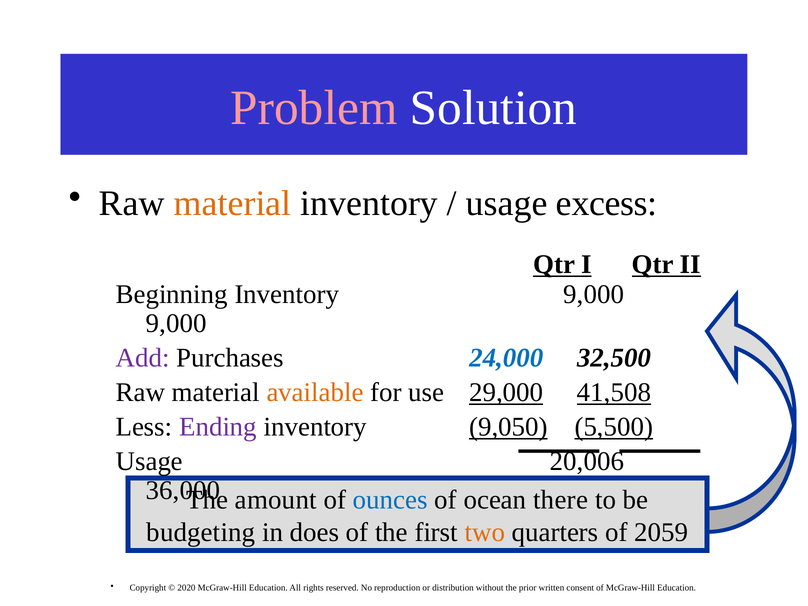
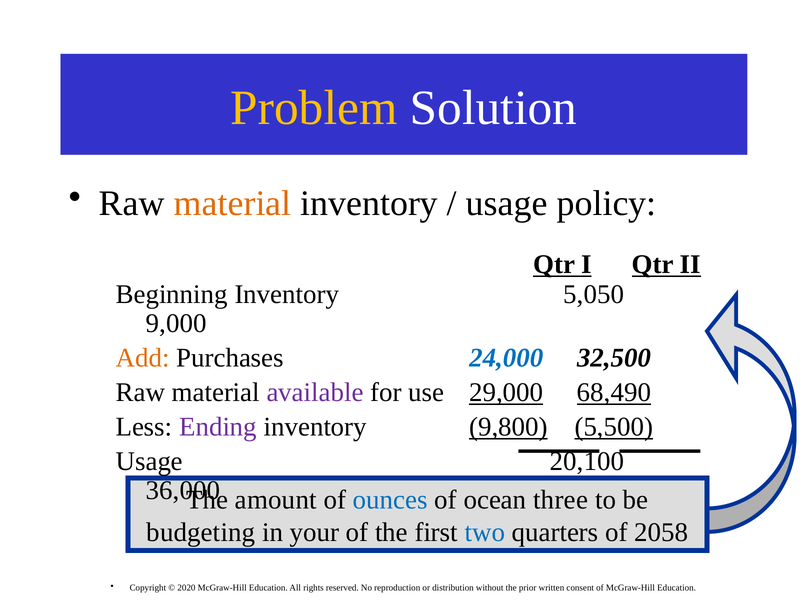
Problem colour: pink -> yellow (314, 108)
excess: excess -> policy (606, 203)
Inventory 9,000: 9,000 -> 5,050 (594, 294)
Add colour: purple -> orange (143, 358)
available colour: orange -> purple (315, 392)
41,508: 41,508 -> 68,490 (614, 392)
9,050: 9,050 -> 9,800 (508, 427)
20,006: 20,006 -> 20,100 (587, 461)
there: there -> three (561, 500)
does: does -> your (315, 532)
two colour: orange -> blue (485, 532)
2059: 2059 -> 2058 (661, 532)
